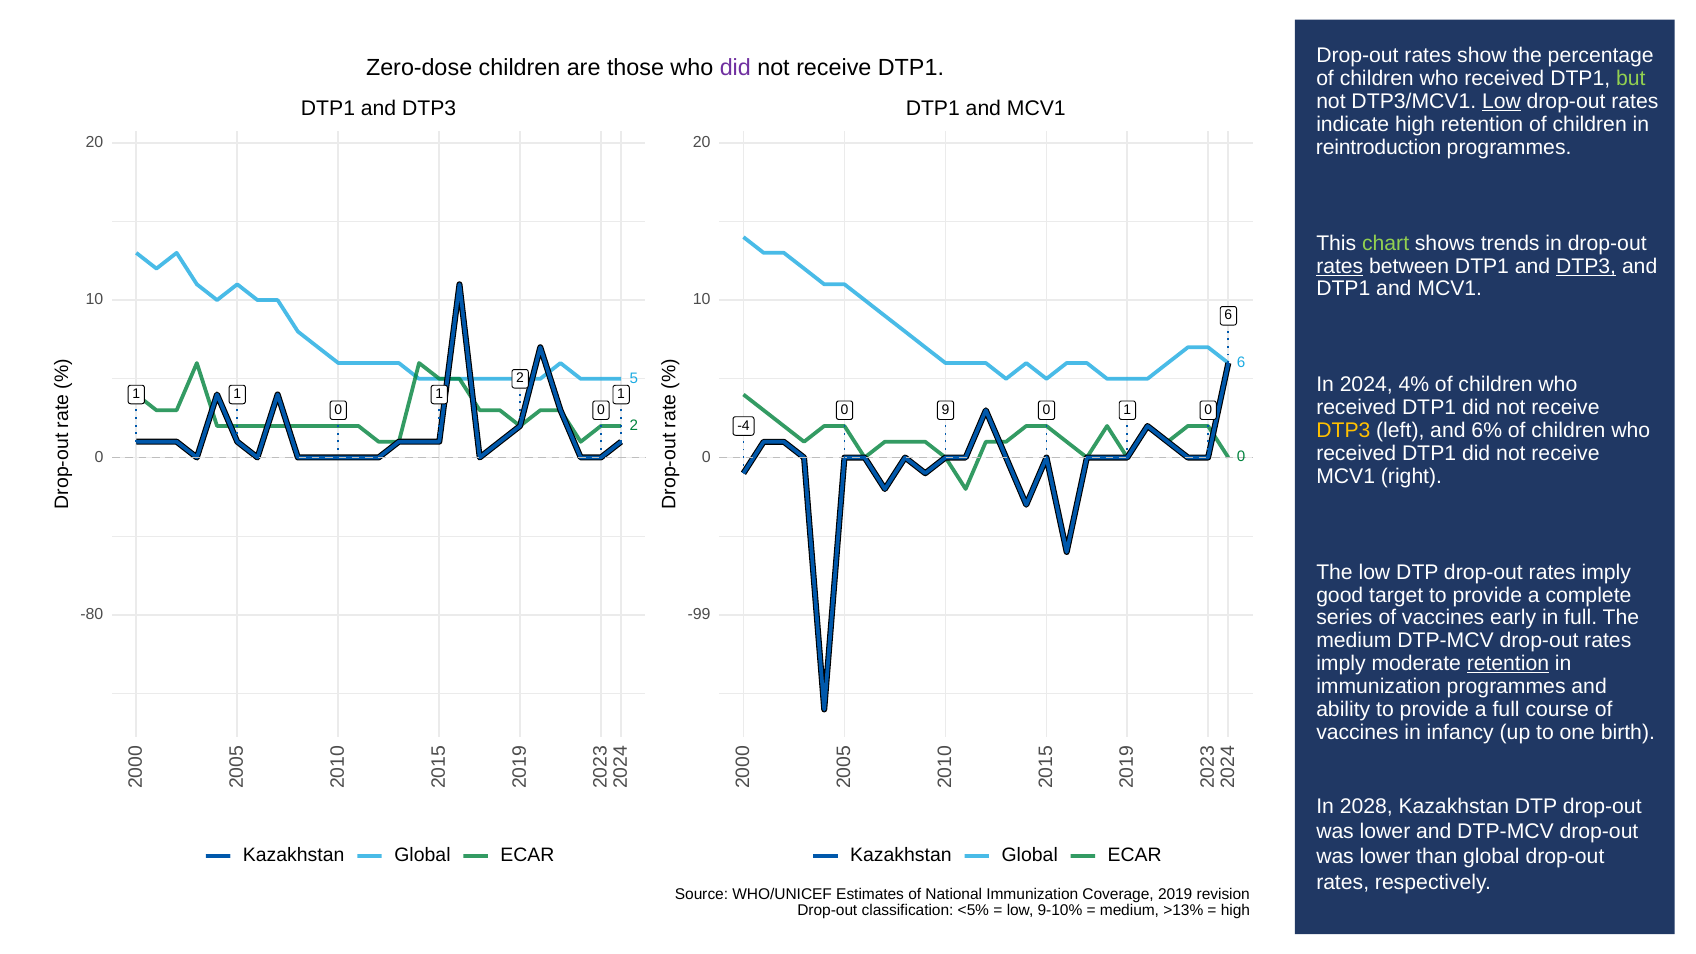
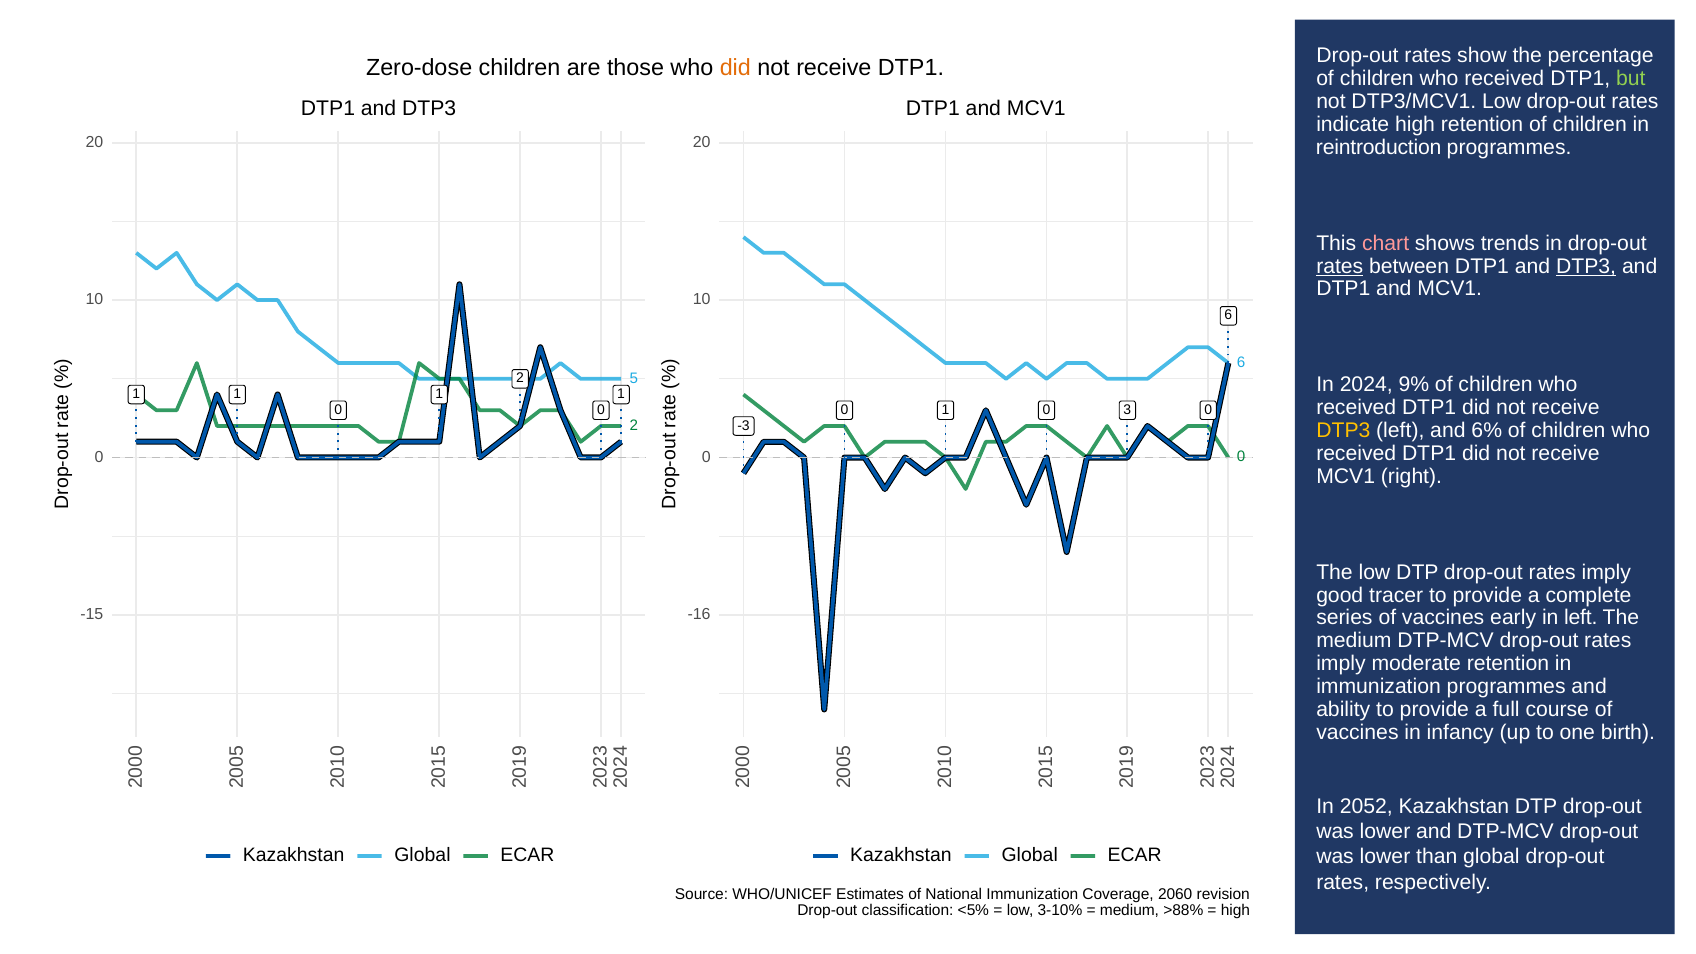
did colour: purple -> orange (735, 68)
Low underline: present -> none (1501, 102)
chart colour: light green -> pink (1386, 243)
4%: 4% -> 9% (1414, 385)
9: 9 -> 1 (946, 410)
1: 1 -> 3 (1127, 410)
-4: -4 -> -3 (743, 426)
target: target -> tracer (1396, 595)
-80: -80 -> -15 (92, 614)
-99: -99 -> -16 (699, 614)
in full: full -> left (1581, 618)
retention underline: present -> none (1508, 664)
2028: 2028 -> 2052 (1366, 806)
2019: 2019 -> 2060 (1175, 894)
9-10%: 9-10% -> 3-10% (1060, 911)
>13%: >13% -> >88% (1183, 911)
